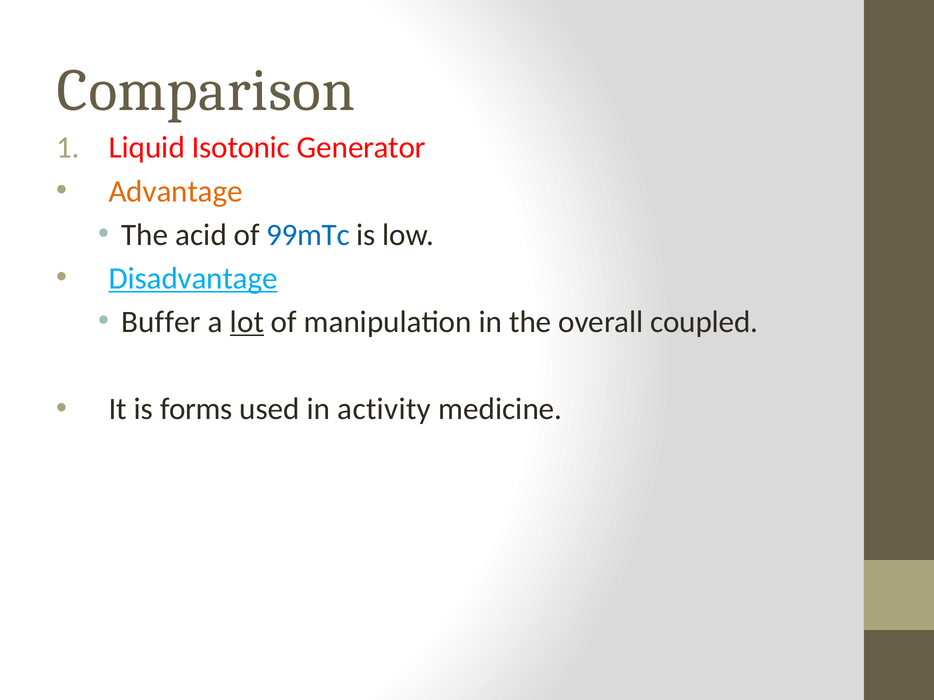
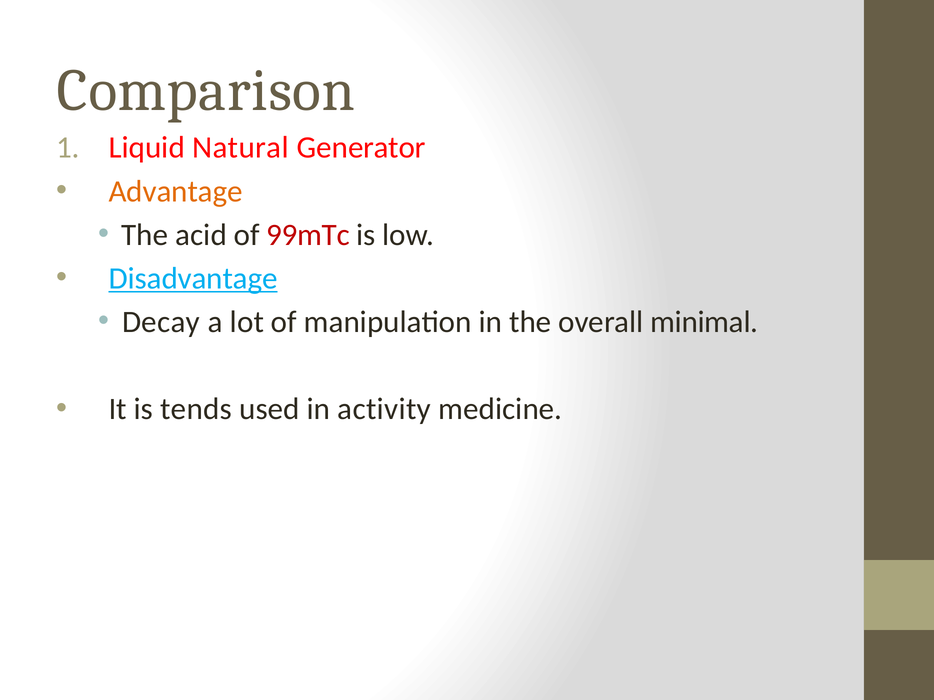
Isotonic: Isotonic -> Natural (241, 148)
99mTc colour: blue -> red (308, 235)
Buffer: Buffer -> Decay (161, 322)
lot underline: present -> none (247, 322)
coupled: coupled -> minimal (704, 322)
forms: forms -> tends (196, 409)
